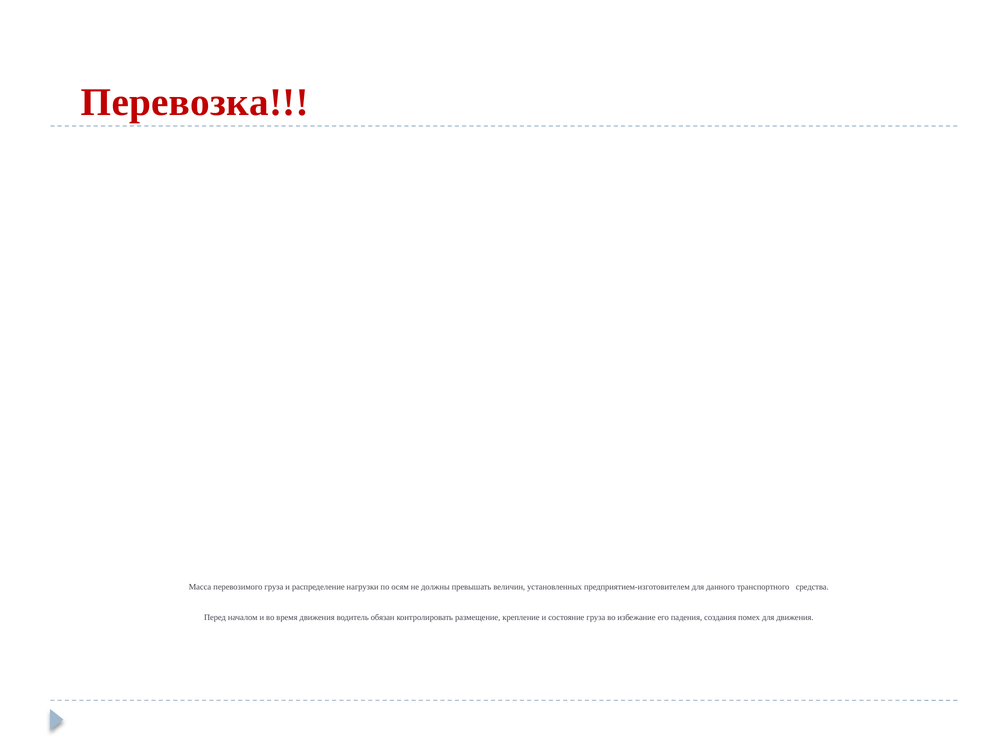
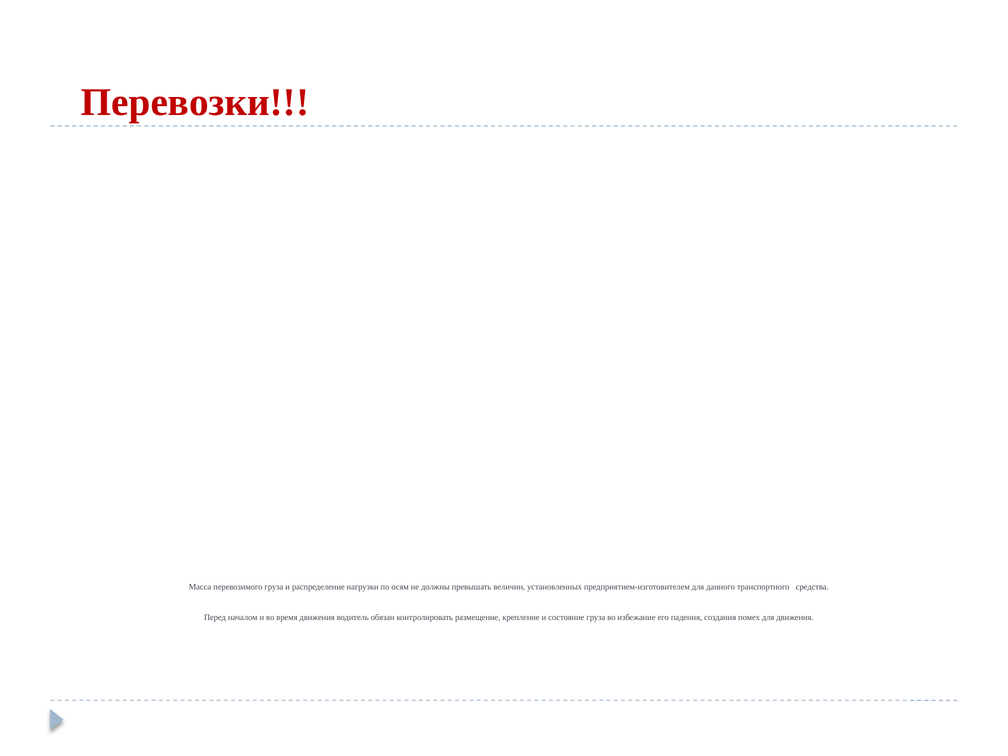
Перевозка: Перевозка -> Перевозки (195, 102)
